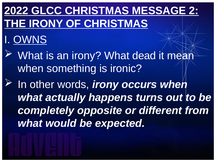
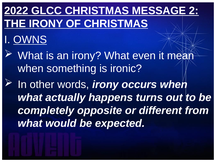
dead: dead -> even (144, 56)
